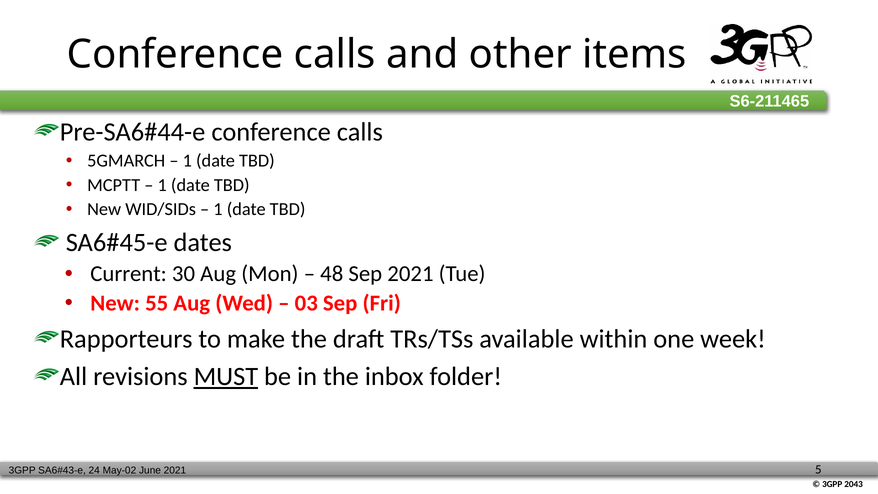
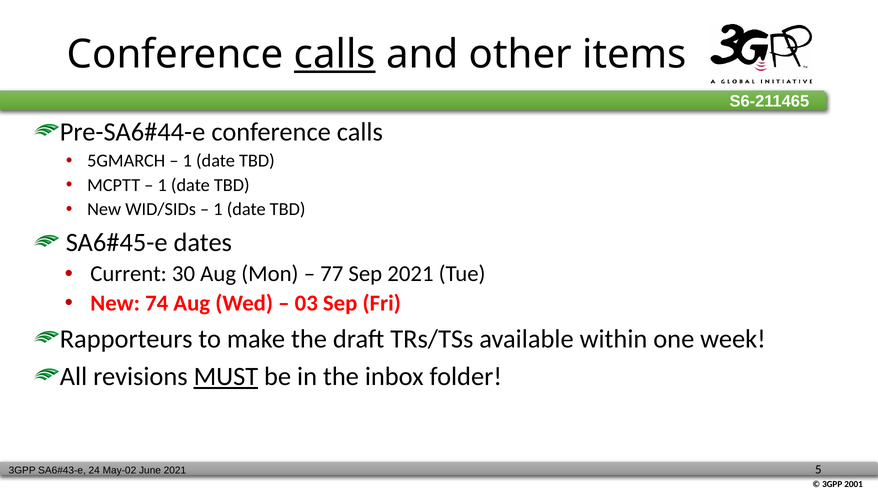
calls underline: none -> present (335, 55)
48: 48 -> 77 (332, 274)
55: 55 -> 74 (157, 303)
2043: 2043 -> 2001 (854, 484)
